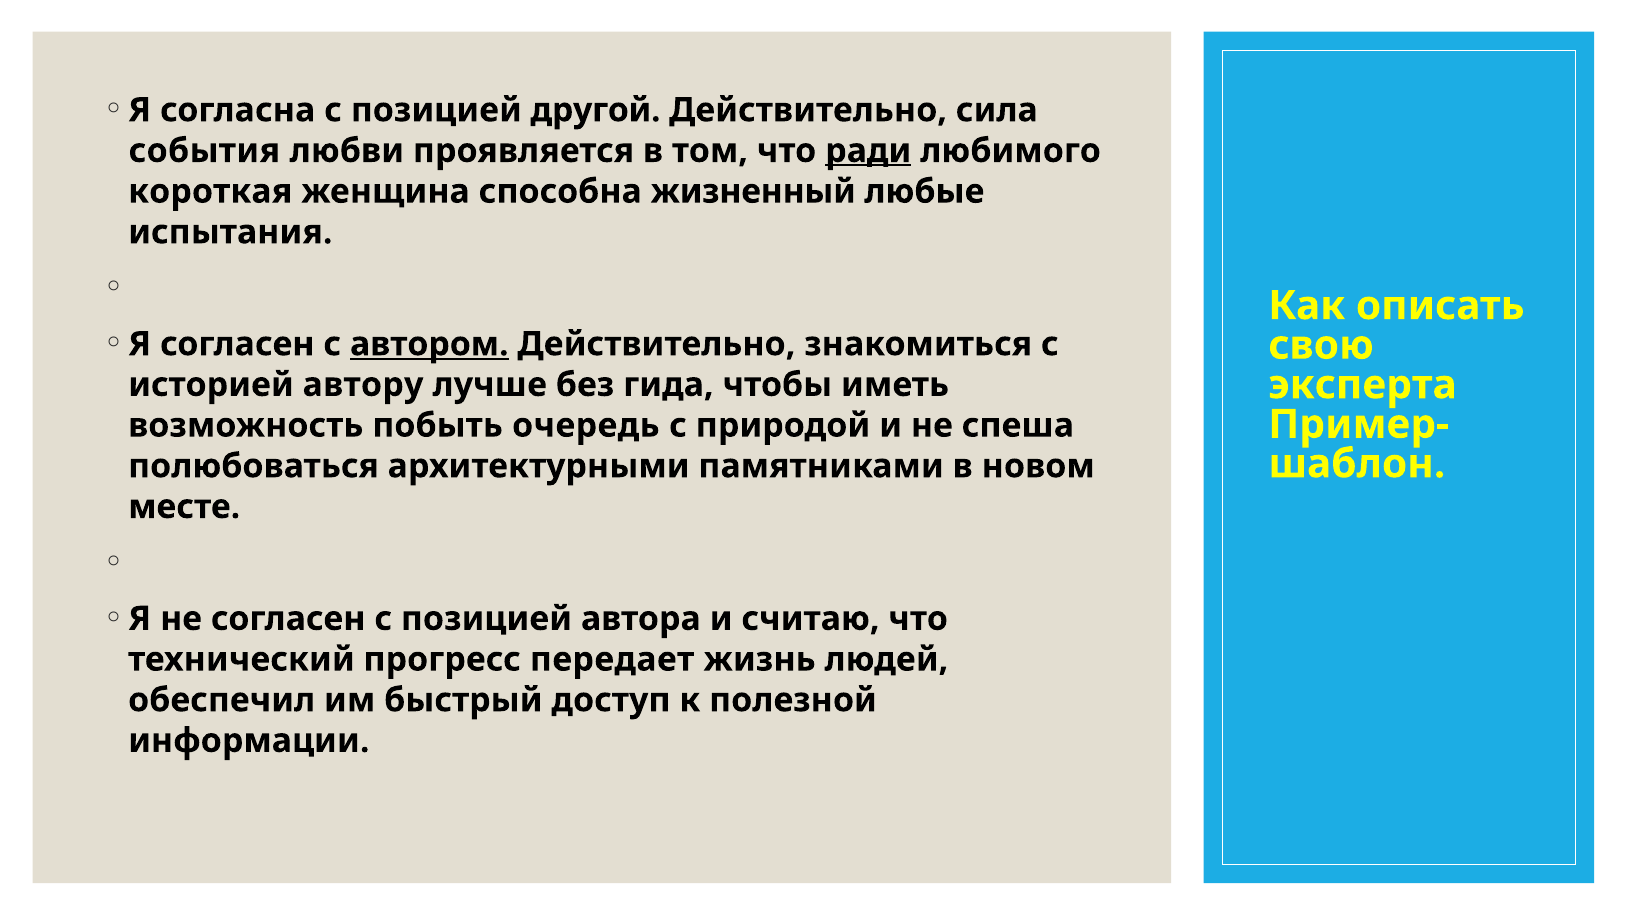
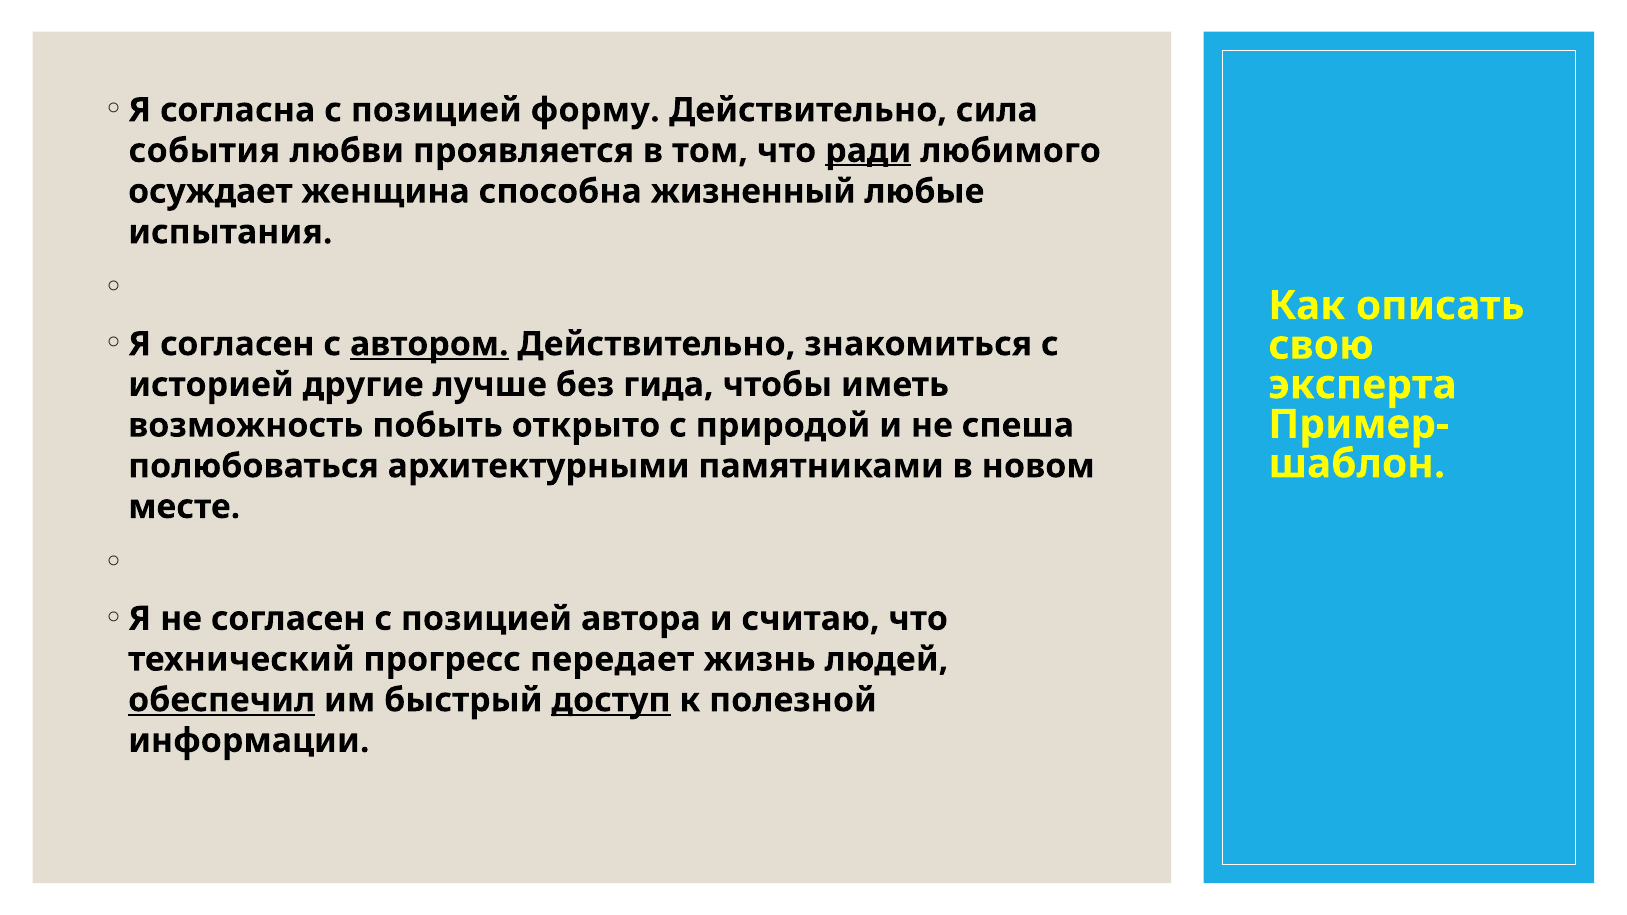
другой: другой -> форму (595, 110)
короткая: короткая -> осуждает (210, 192)
автору: автору -> другие (363, 385)
очередь: очередь -> открыто (586, 426)
обеспечил underline: none -> present (222, 700)
доступ underline: none -> present (611, 700)
